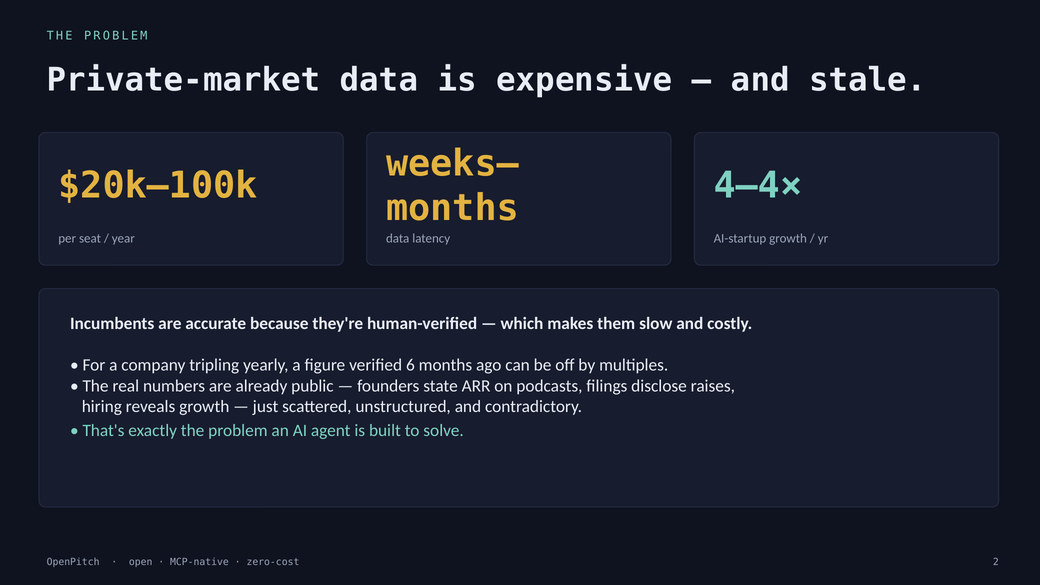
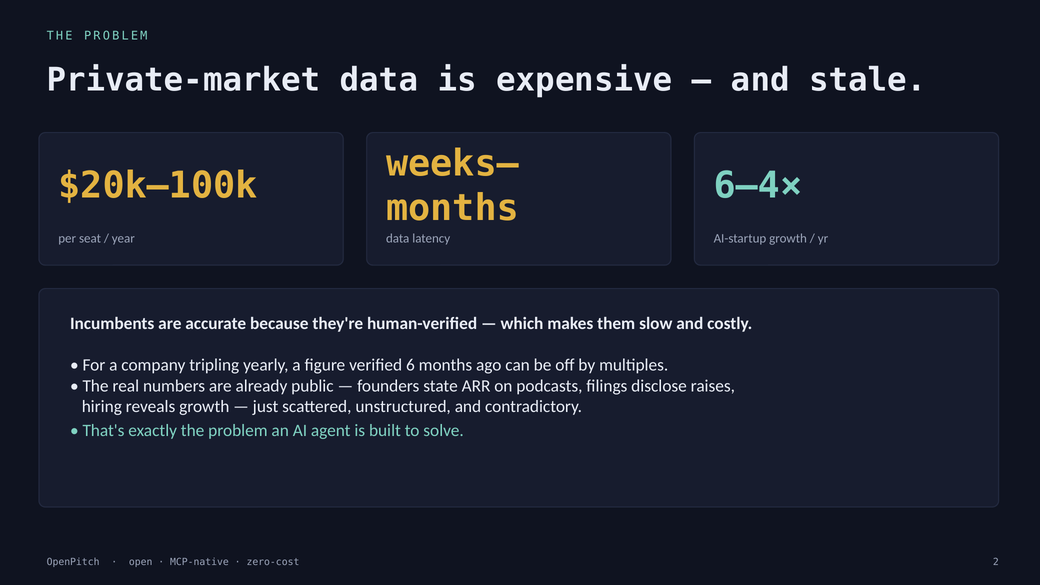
4–4×: 4–4× -> 6–4× (758, 186)
